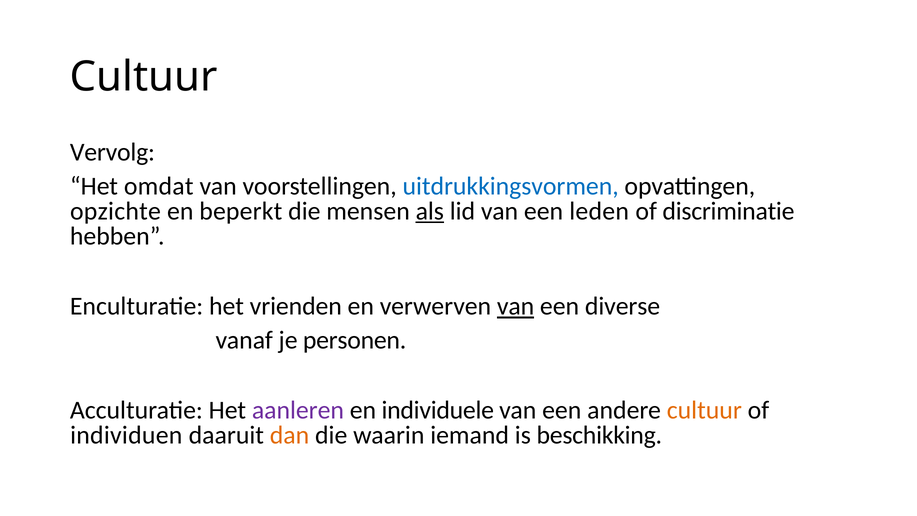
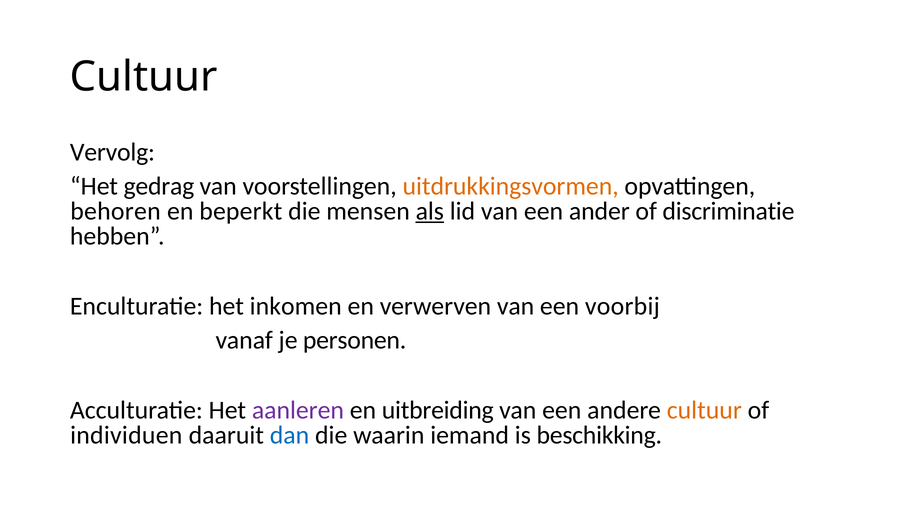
omdat: omdat -> gedrag (159, 186)
uitdrukkingsvormen colour: blue -> orange (511, 186)
opzichte: opzichte -> behoren (115, 211)
leden: leden -> ander (599, 211)
vrienden: vrienden -> inkomen (296, 306)
van underline: present -> none (516, 306)
diverse: diverse -> voorbij (622, 306)
individuele: individuele -> uitbreiding (438, 410)
dan colour: orange -> blue (290, 435)
